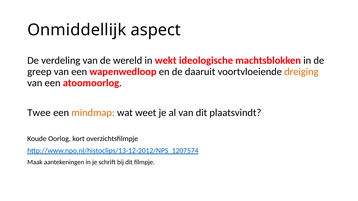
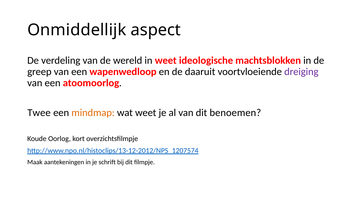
in wekt: wekt -> weet (166, 61)
dreiging colour: orange -> purple (301, 72)
plaatsvindt: plaatsvindt -> benoemen (235, 113)
